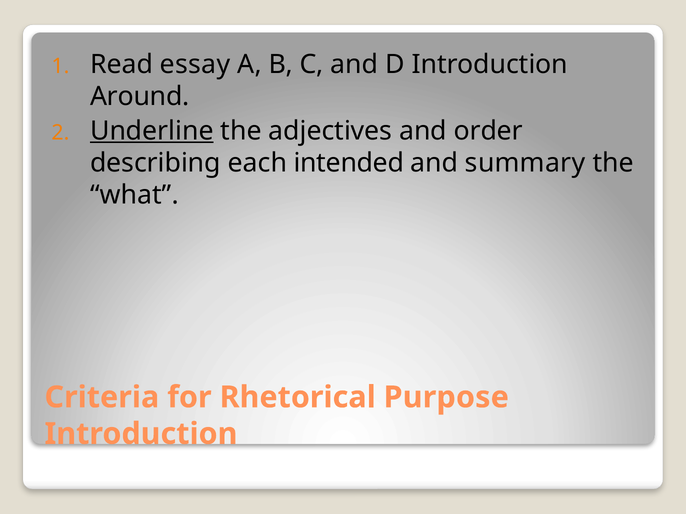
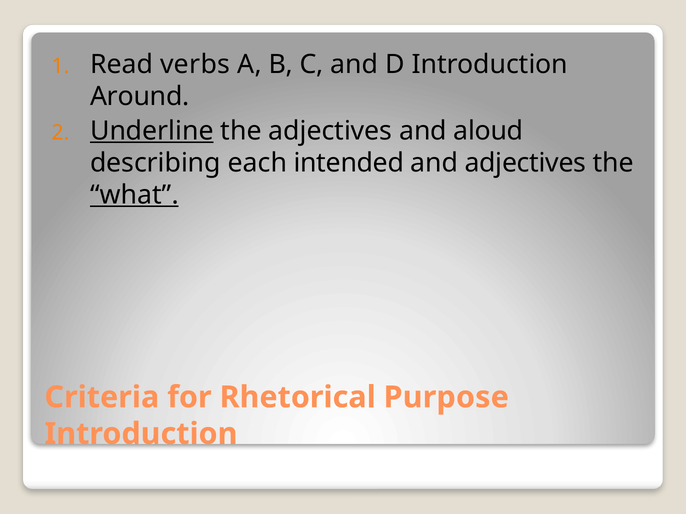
essay: essay -> verbs (195, 65)
order: order -> aloud (488, 131)
and summary: summary -> adjectives (525, 163)
what underline: none -> present (134, 195)
